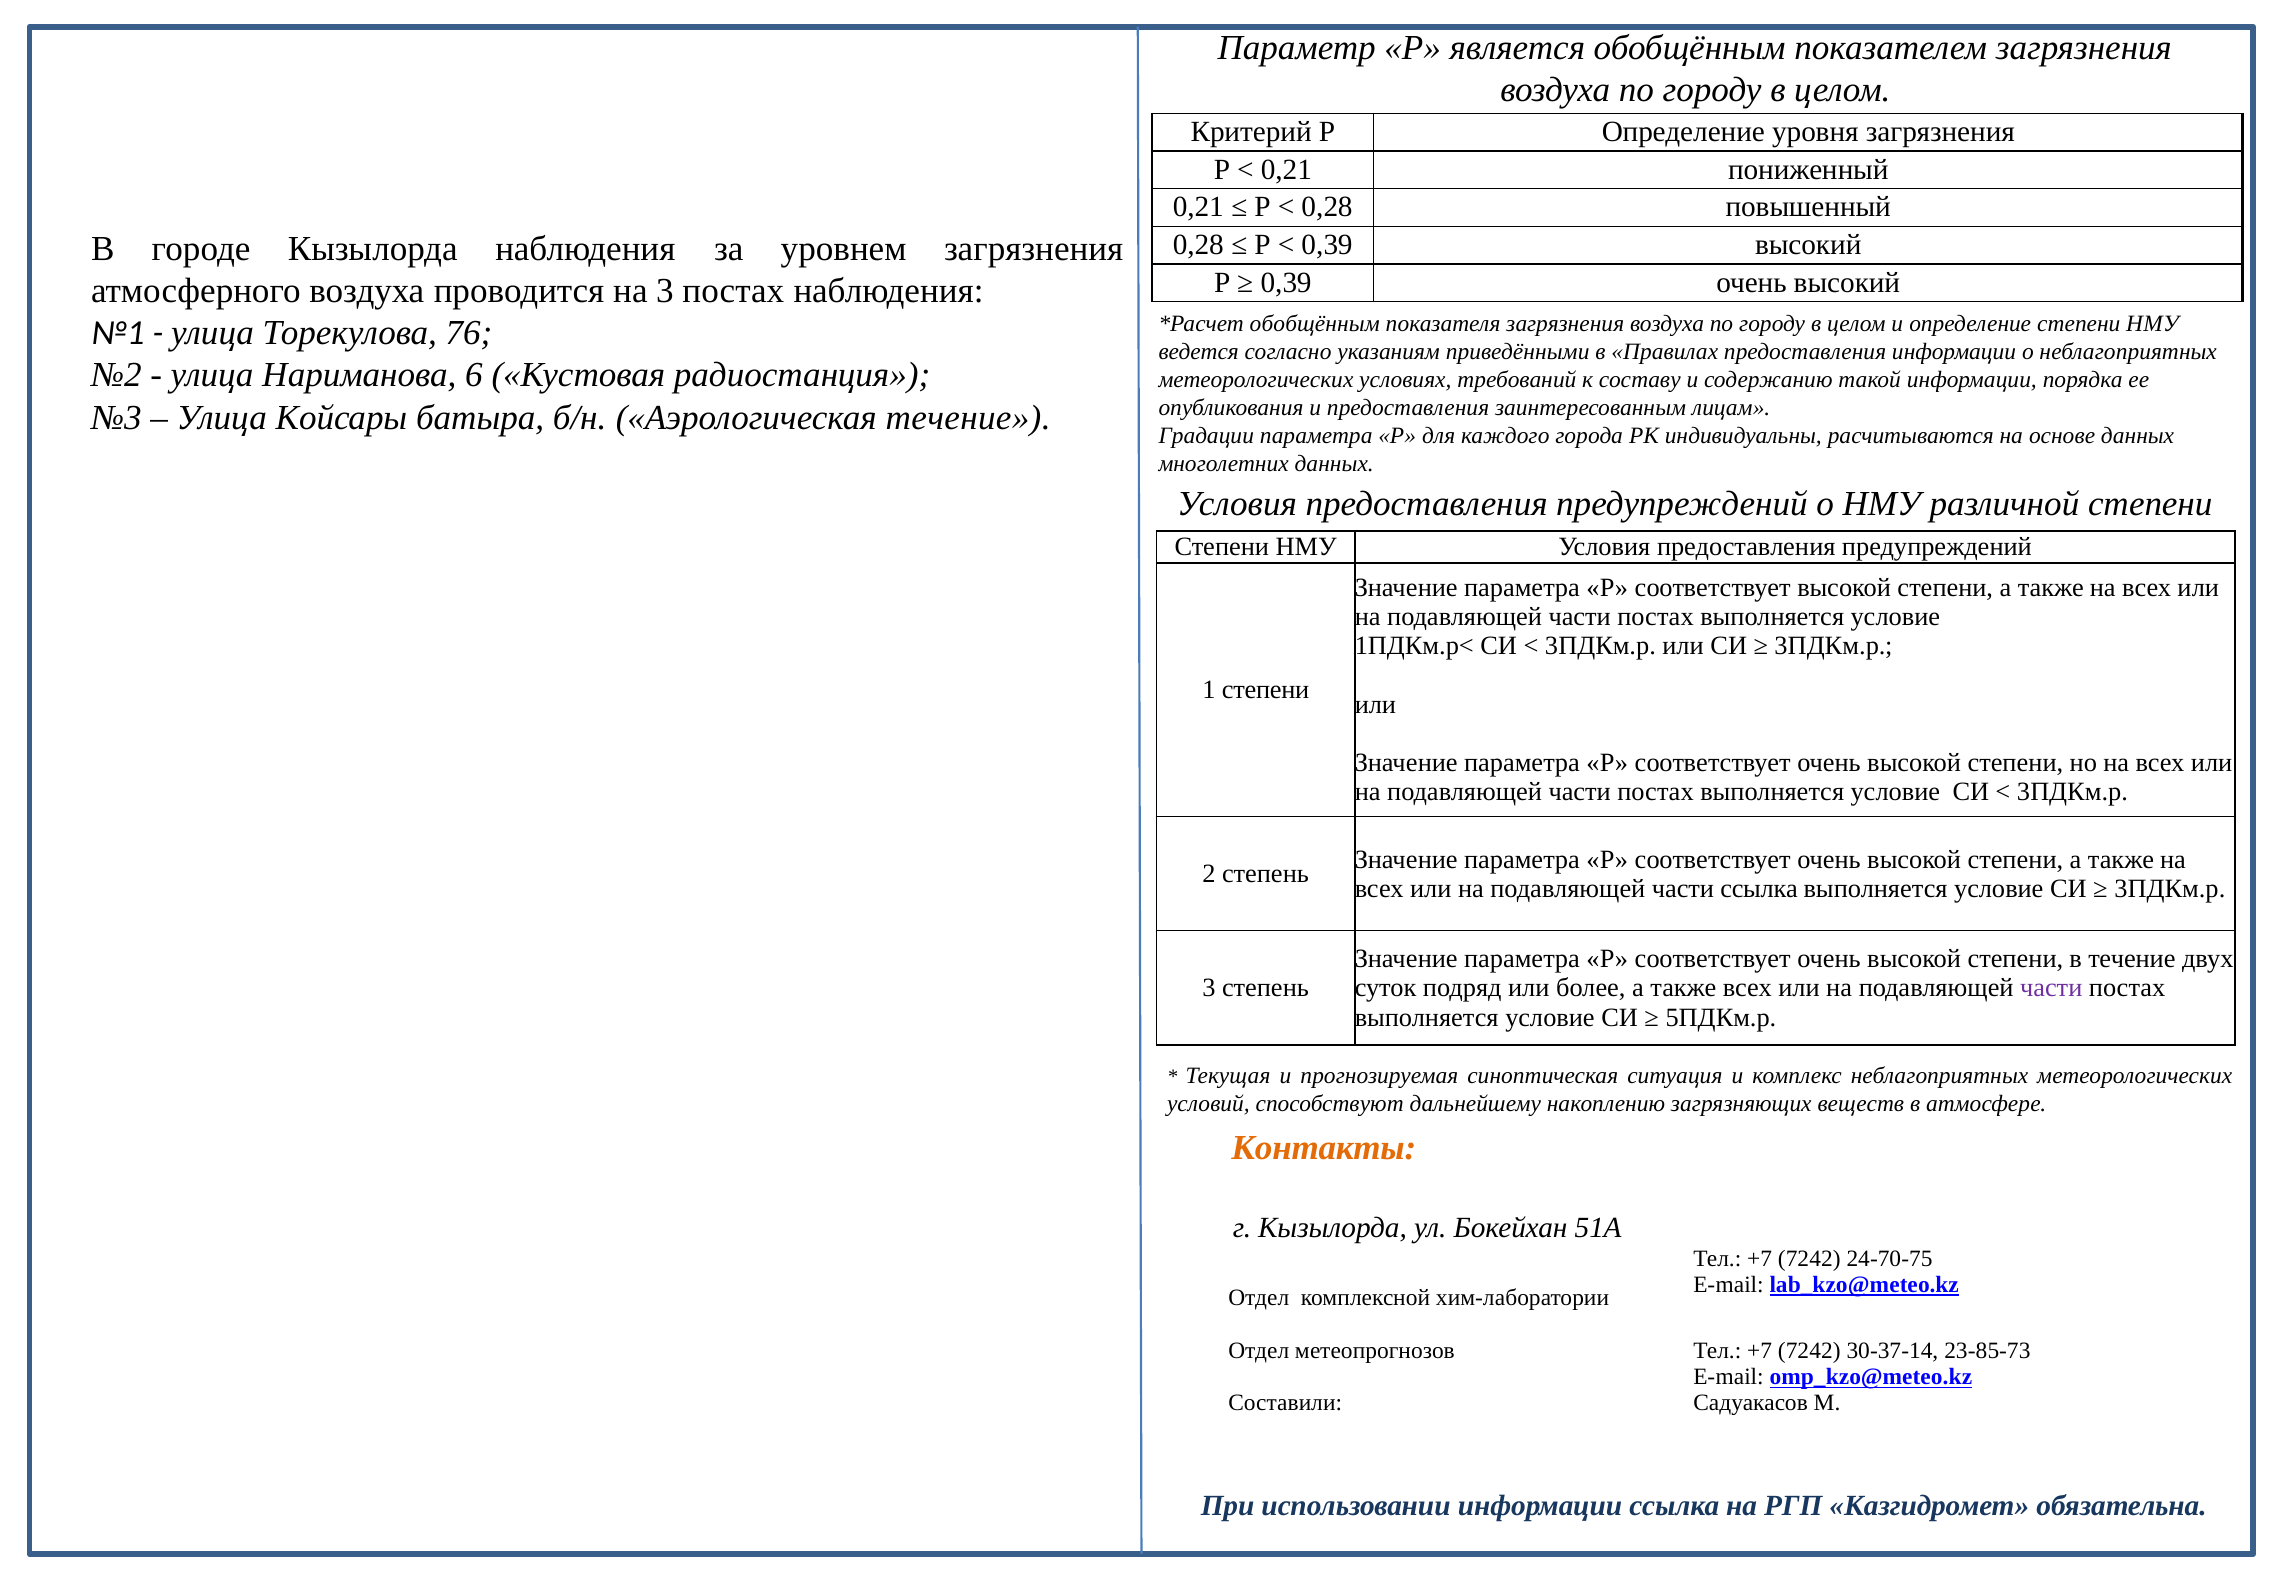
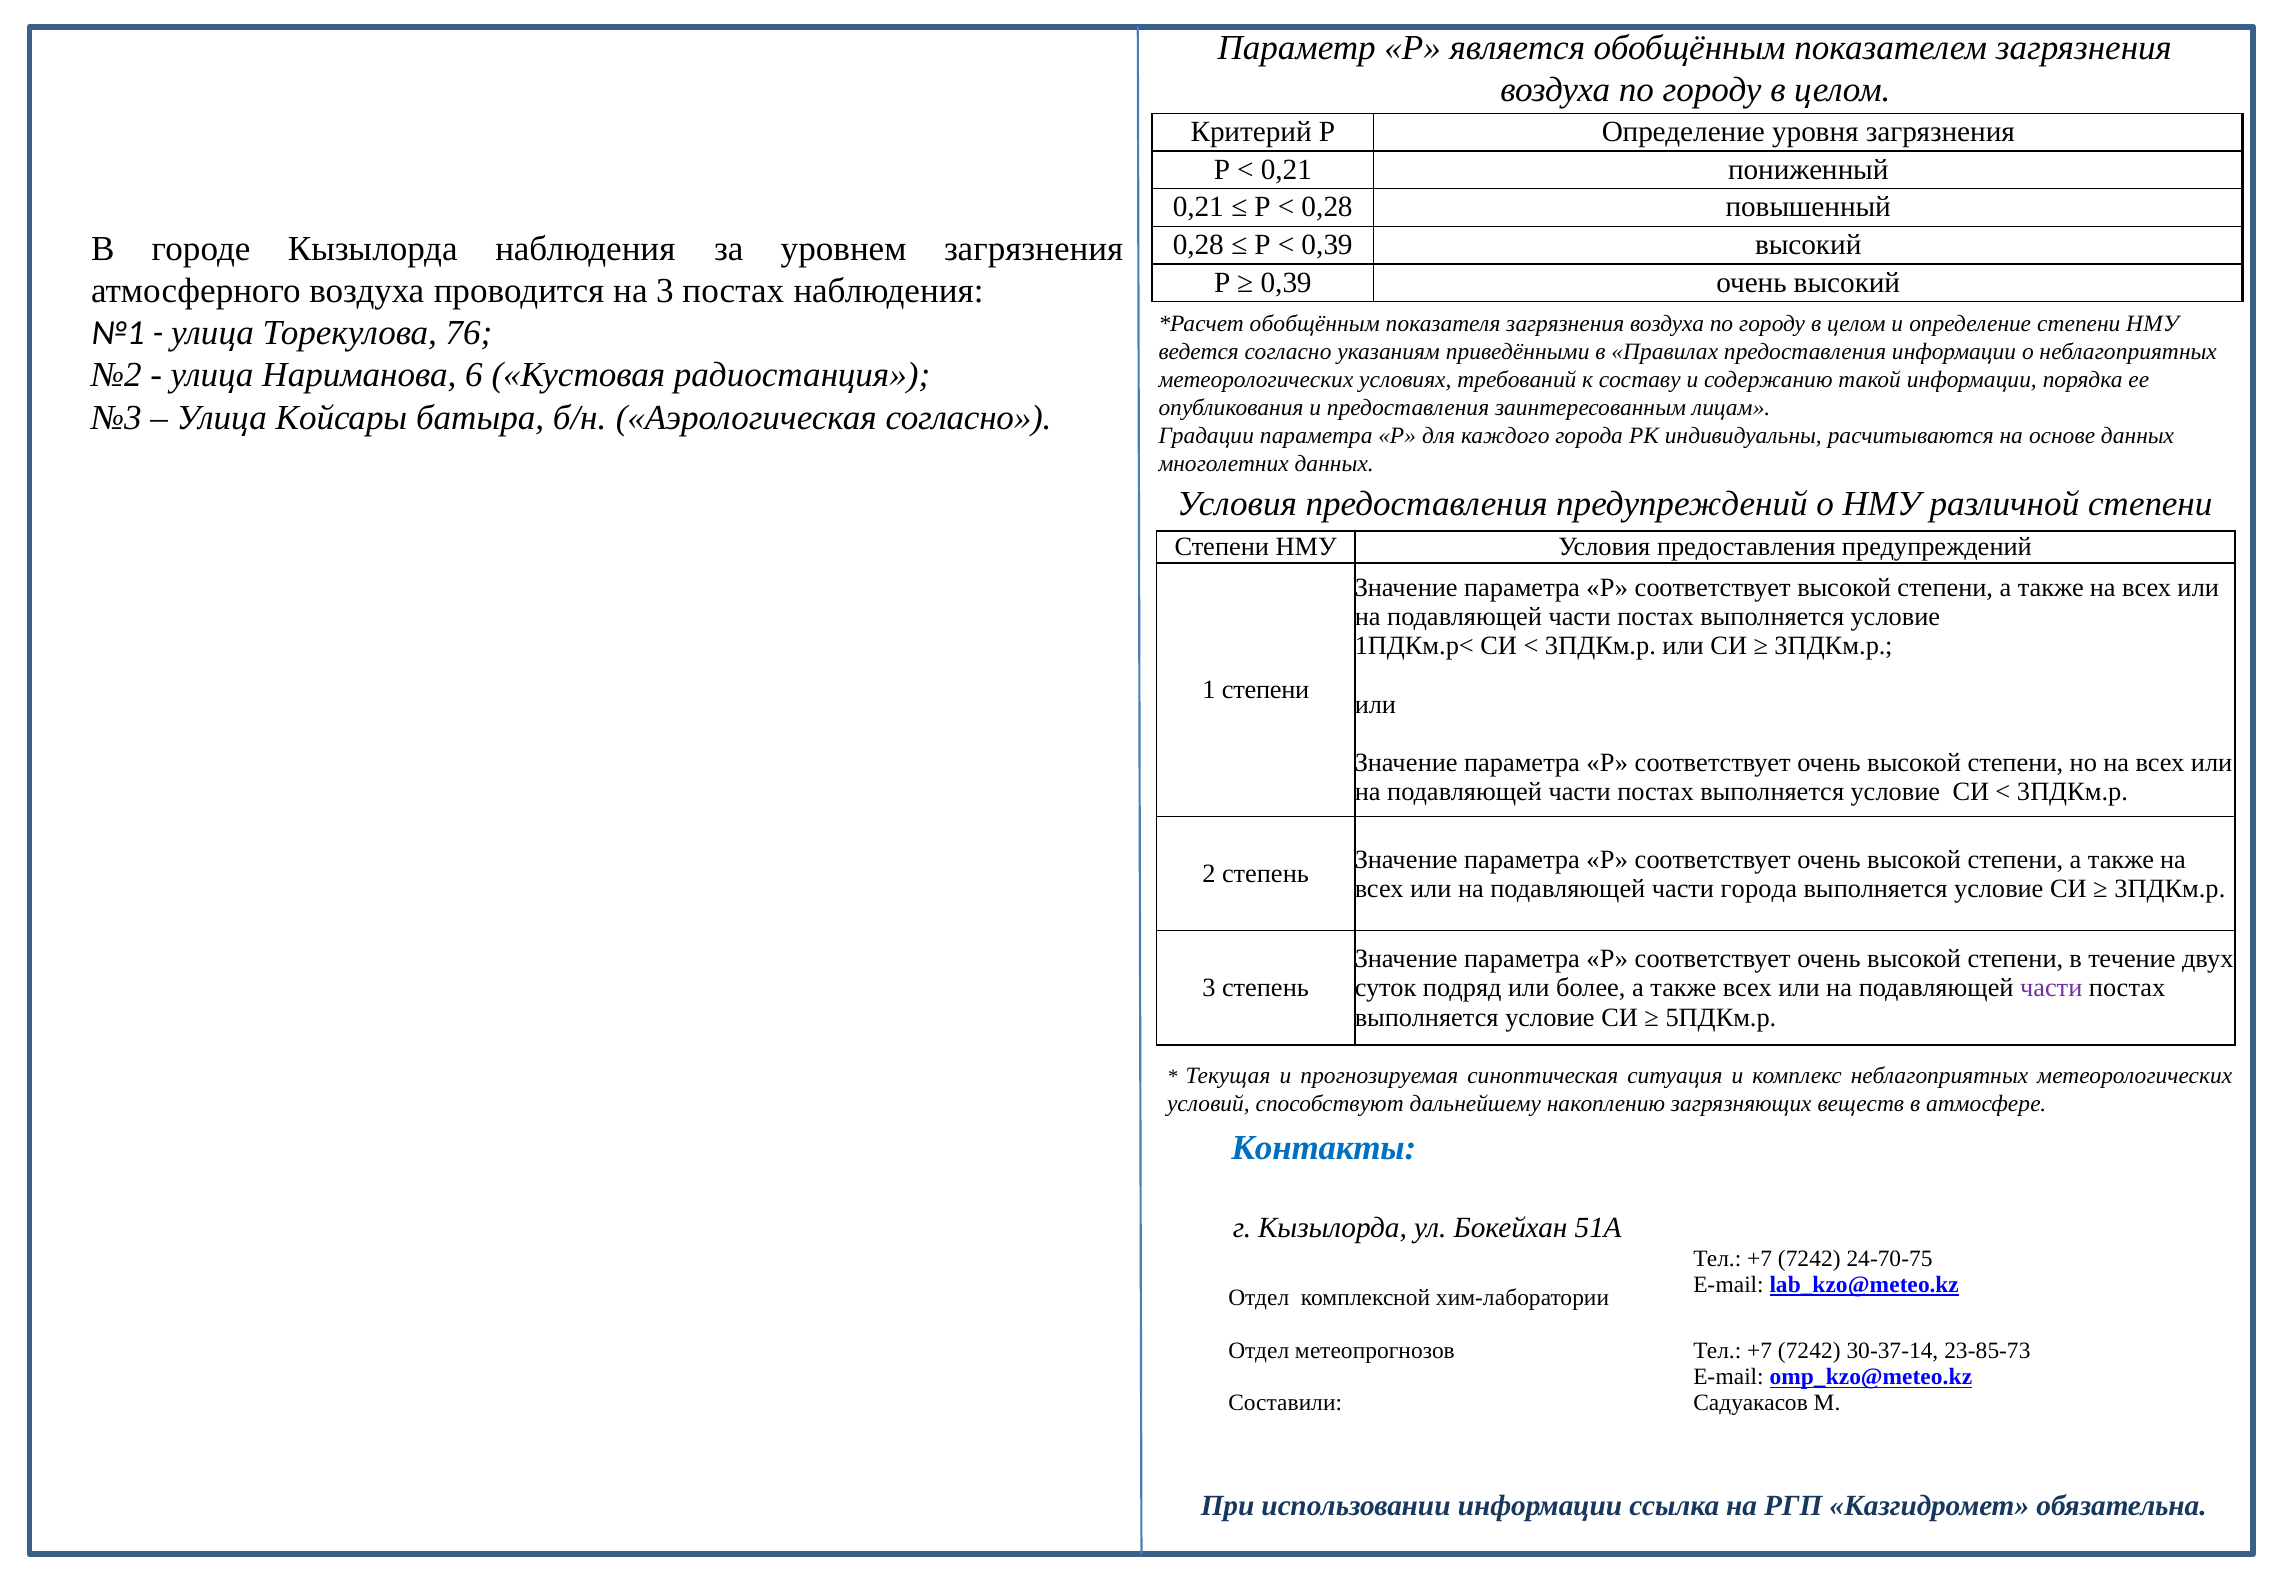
Аэрологическая течение: течение -> согласно (968, 417)
части ссылка: ссылка -> города (1759, 888)
Контакты colour: orange -> blue (1324, 1148)
